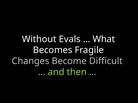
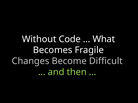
Evals: Evals -> Code (70, 39)
